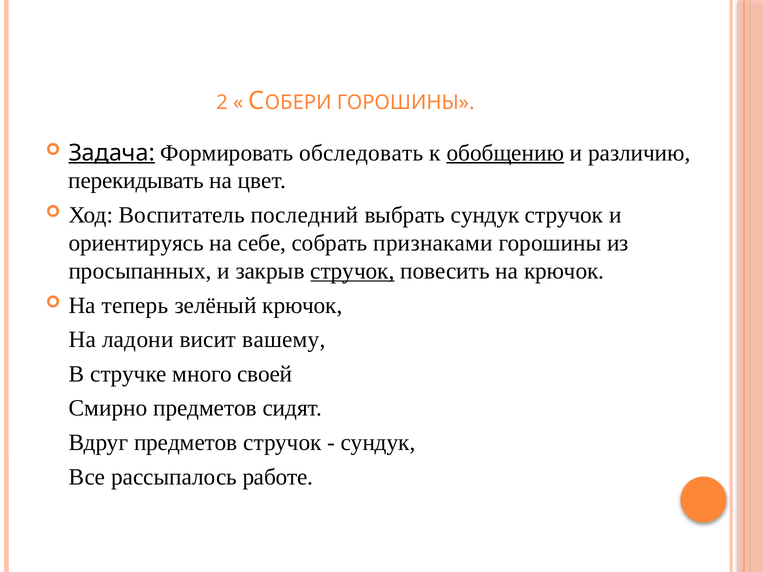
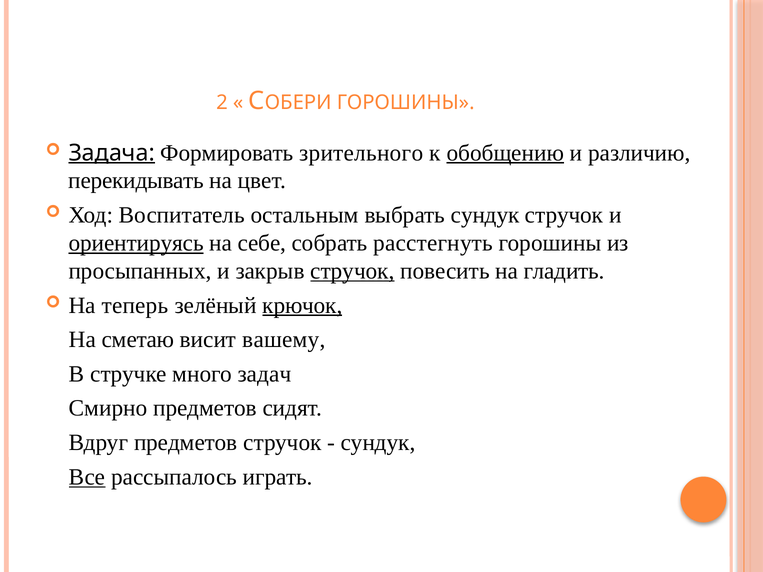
обследовать: обследовать -> зрительного (361, 153)
последний: последний -> остальным (305, 215)
ориентируясь underline: none -> present (136, 243)
признаками: признаками -> расстегнуть (433, 243)
на крючок: крючок -> гладить (564, 271)
крючок underline: none -> present (302, 305)
ладони: ладони -> сметаю (138, 340)
своей: своей -> задач (265, 374)
Все underline: none -> present (87, 477)
работе: работе -> играть (278, 477)
